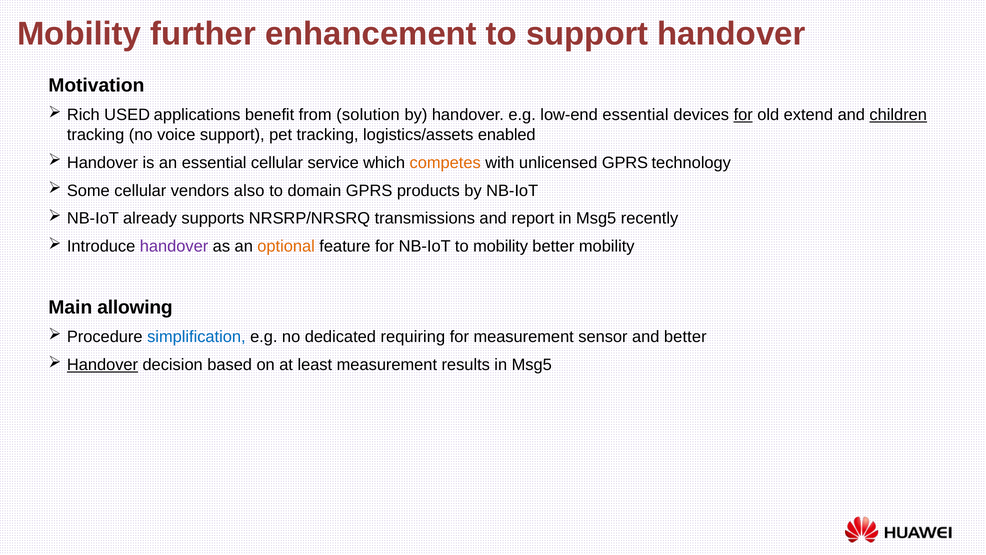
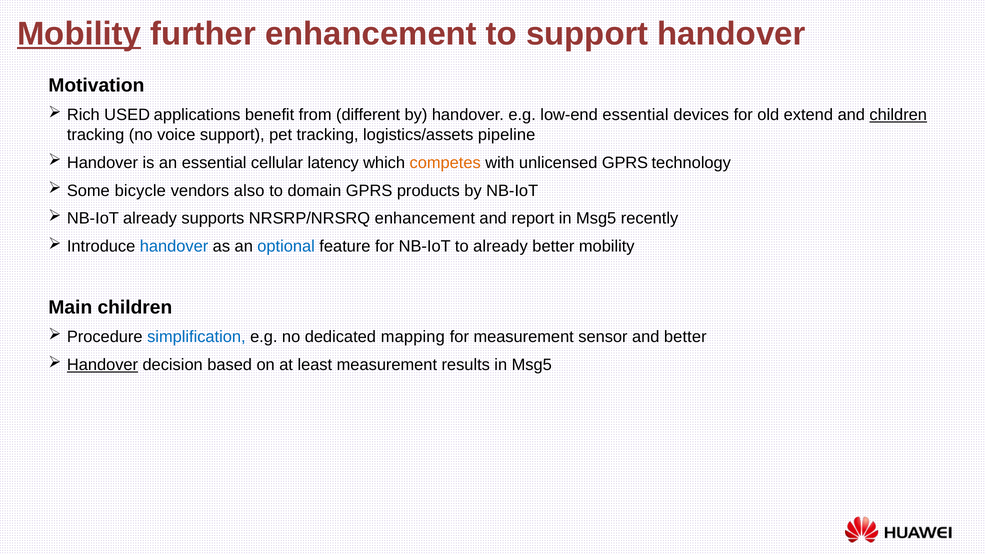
Mobility underline: none -> present (79, 34)
solution: solution -> different (368, 115)
for underline: present -> none (743, 115)
enabled: enabled -> pipeline (507, 135)
service: service -> latency (333, 163)
Some cellular: cellular -> bicycle (140, 190)
NRSRP/NRSRQ transmissions: transmissions -> enhancement (425, 218)
handover colour: purple -> blue (174, 246)
optional colour: orange -> blue (286, 246)
to mobility: mobility -> already (500, 246)
Main allowing: allowing -> children (135, 307)
requiring: requiring -> mapping (413, 337)
